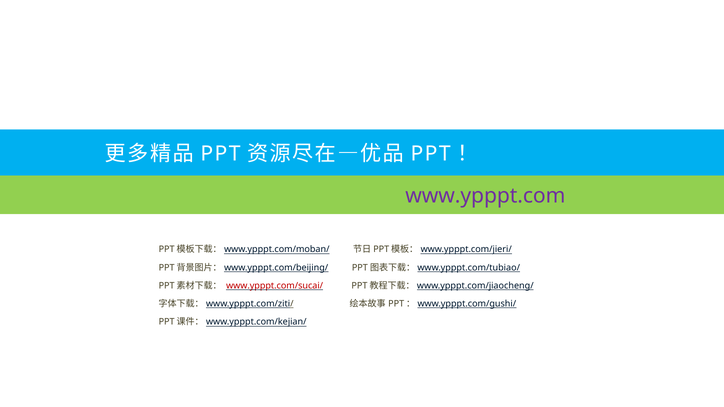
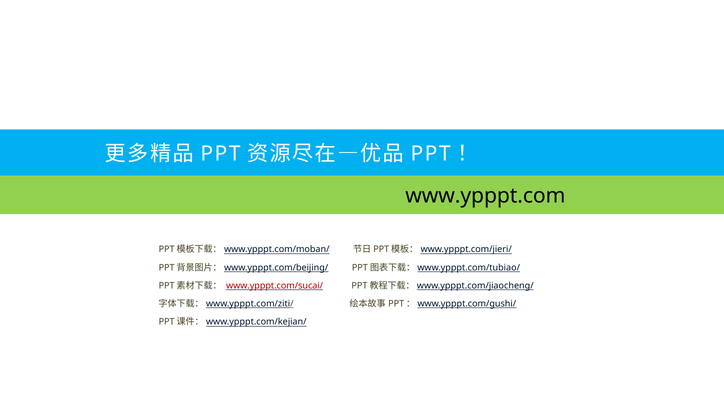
www.ypppt.com colour: purple -> black (485, 196)
